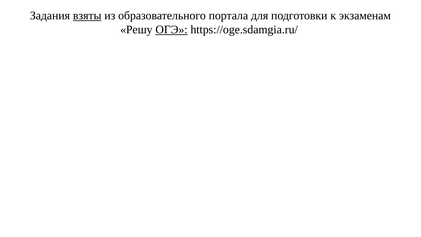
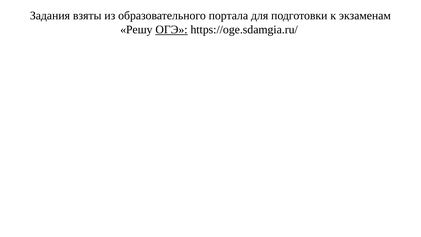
взяты underline: present -> none (87, 16)
